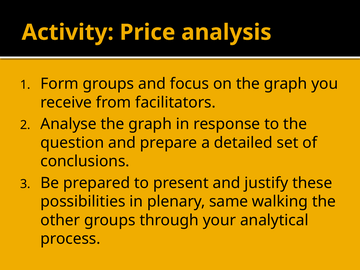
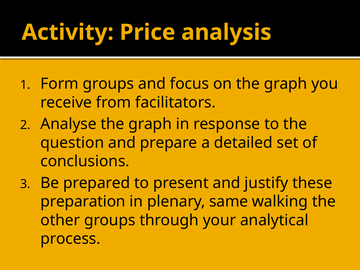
possibilities: possibilities -> preparation (83, 202)
